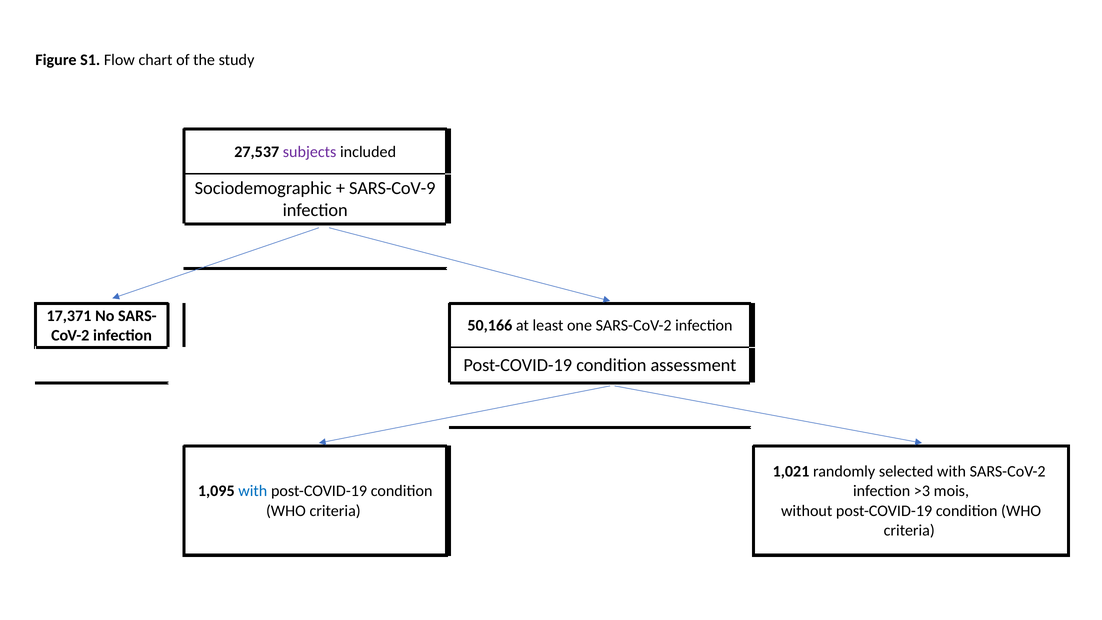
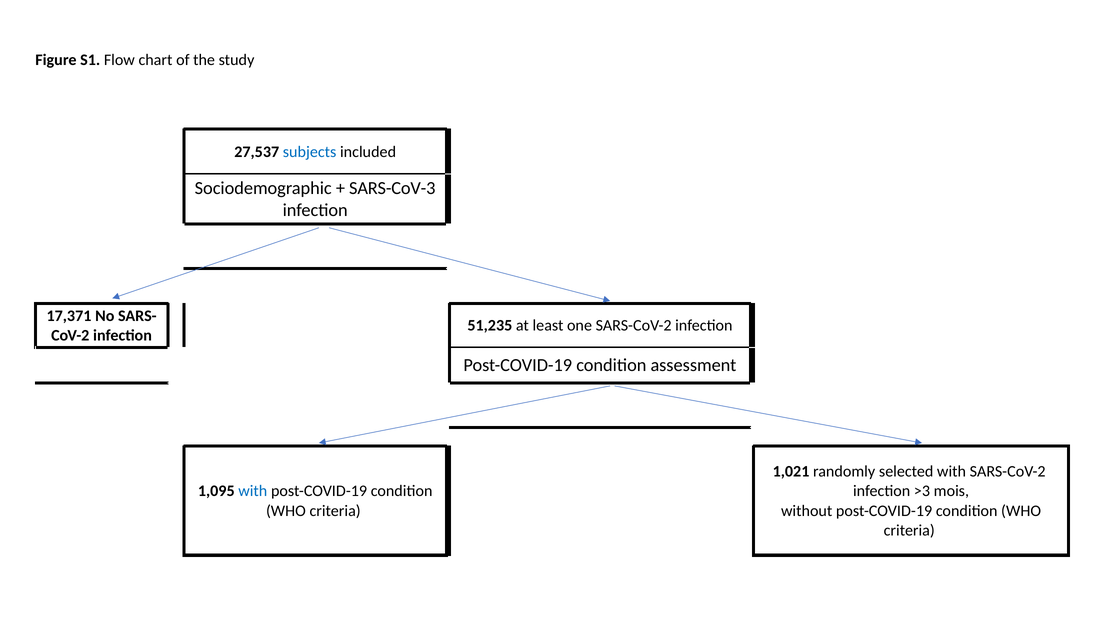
subjects colour: purple -> blue (310, 152)
SARS-CoV-9: SARS-CoV-9 -> SARS-CoV-3 (392, 188)
50,166: 50,166 -> 51,235 (490, 325)
